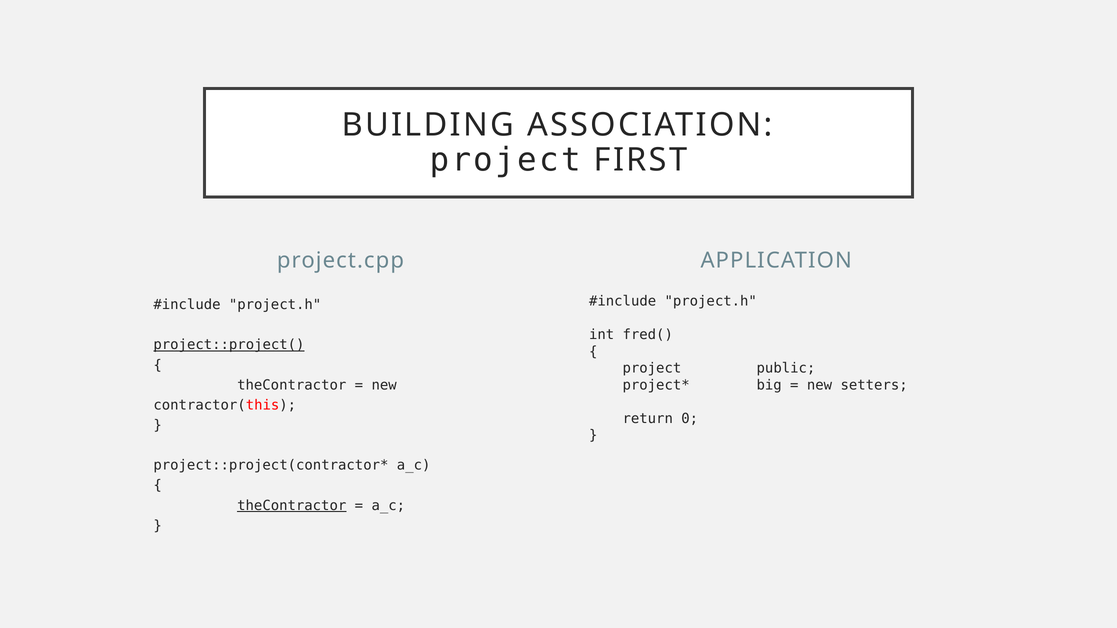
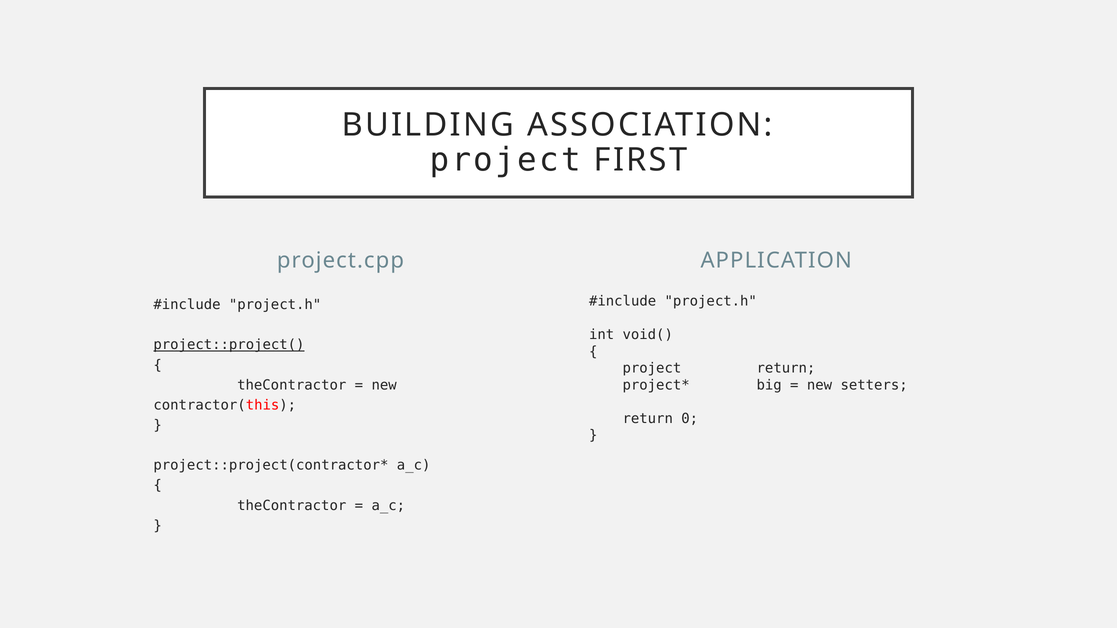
fred(: fred( -> void( (648, 335)
project public: public -> return (786, 369)
theContractor underline: present -> none (292, 506)
